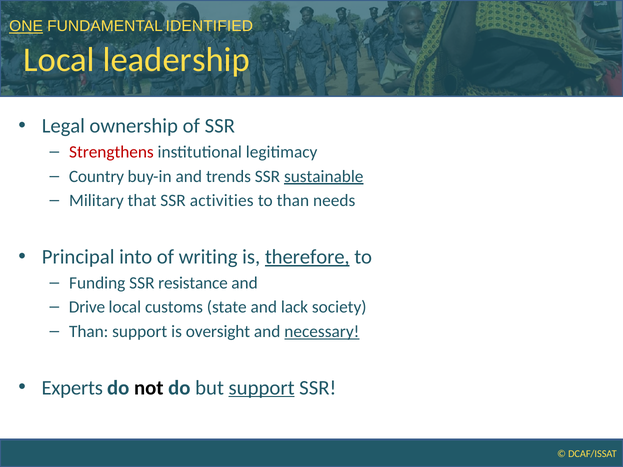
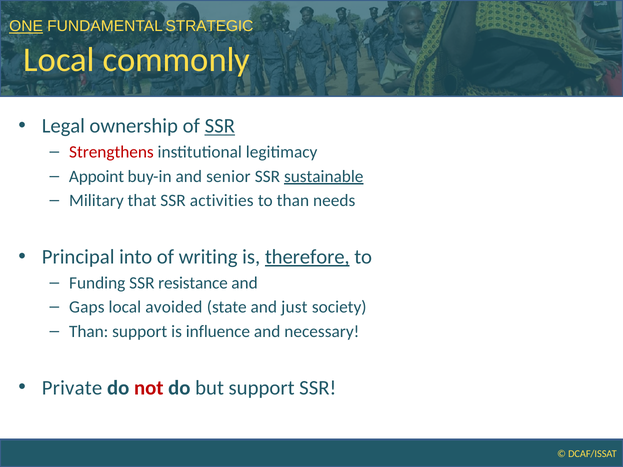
IDENTIFIED: IDENTIFIED -> STRATEGIC (209, 26)
leadership: leadership -> commonly (176, 60)
SSR underline: none -> present (220, 126)
Country: Country -> Appoint (96, 176)
trends: trends -> senior (228, 176)
Drive: Drive -> Gaps (87, 307)
customs: customs -> avoided (174, 307)
lack: lack -> just (294, 307)
oversight: oversight -> influence (218, 332)
necessary underline: present -> none (322, 332)
Experts: Experts -> Private (72, 388)
not colour: black -> red (149, 388)
support underline: present -> none (262, 388)
